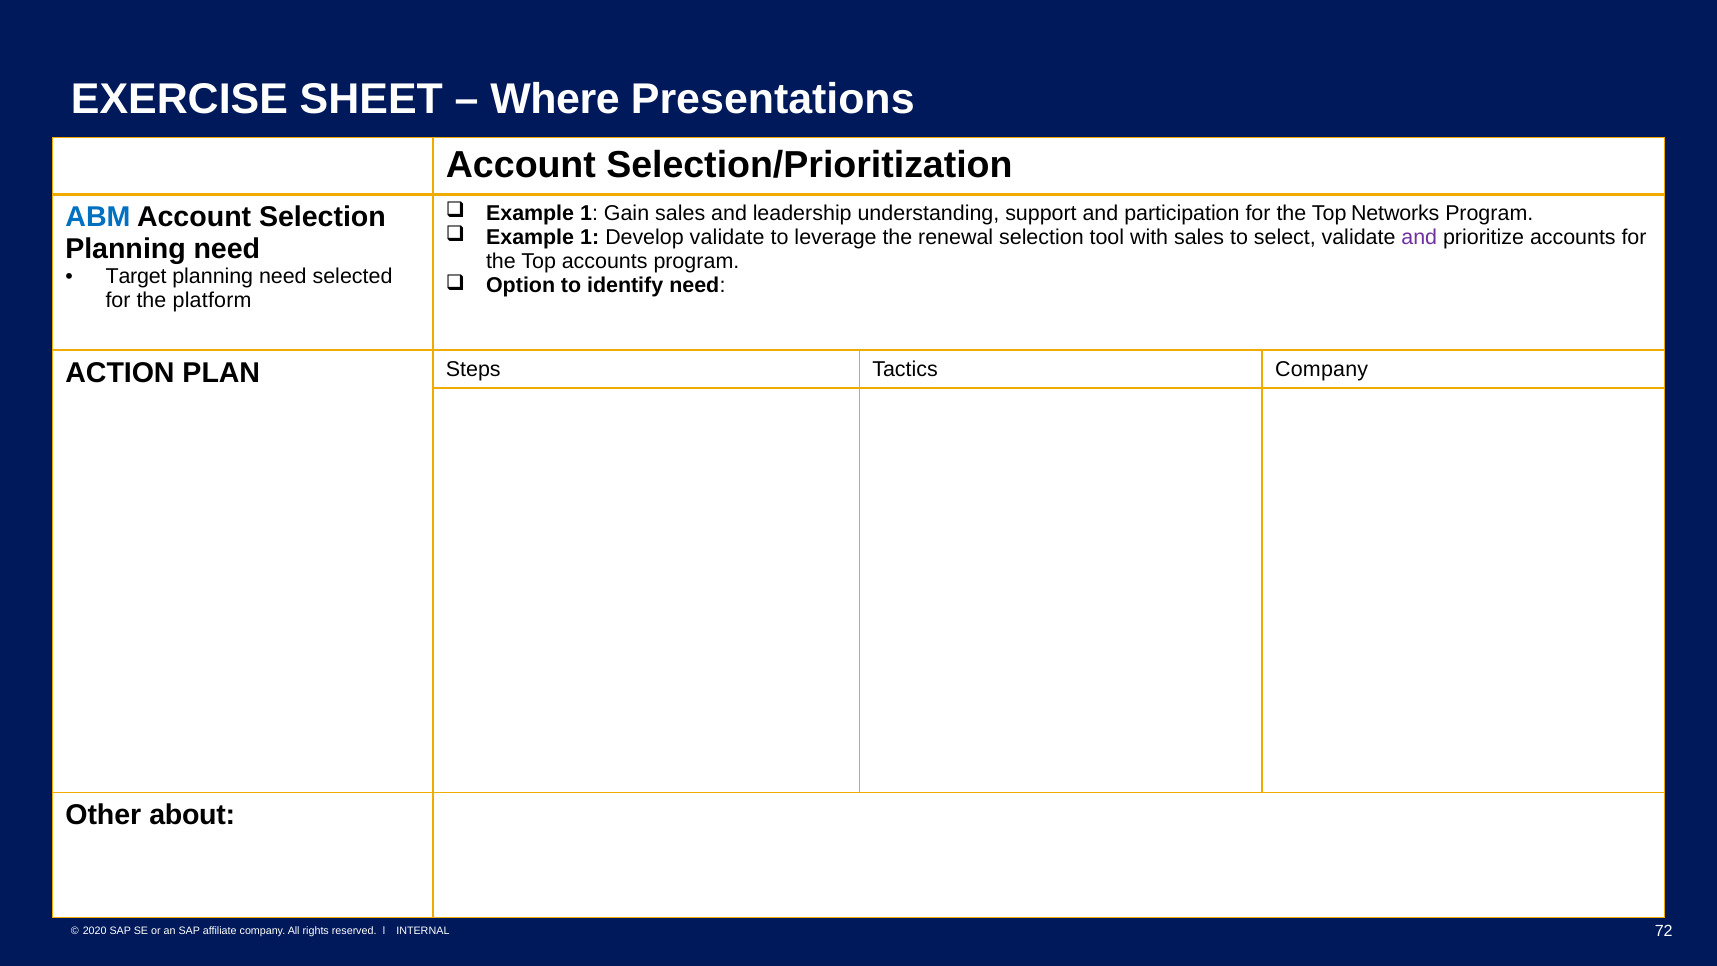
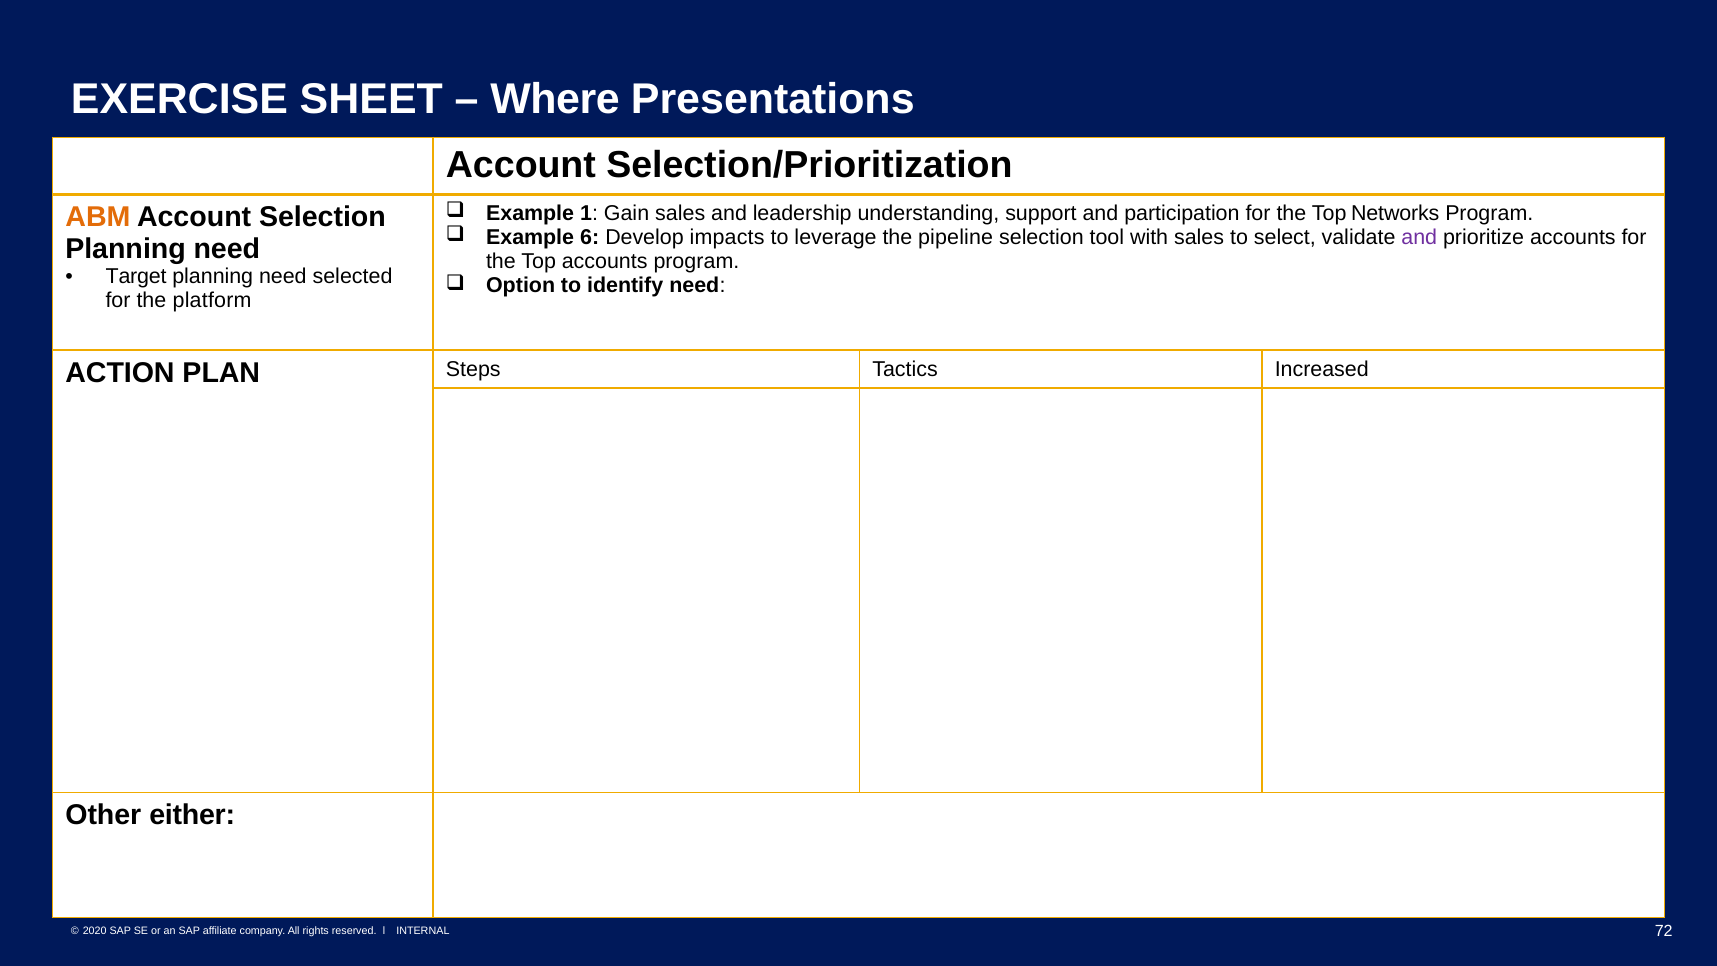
ABM colour: blue -> orange (98, 217)
1: 1 -> 6 (590, 237)
Develop validate: validate -> impacts (727, 237)
renewal: renewal -> pipeline (956, 237)
Tactics Company: Company -> Increased (1322, 369)
about: about -> either (192, 815)
